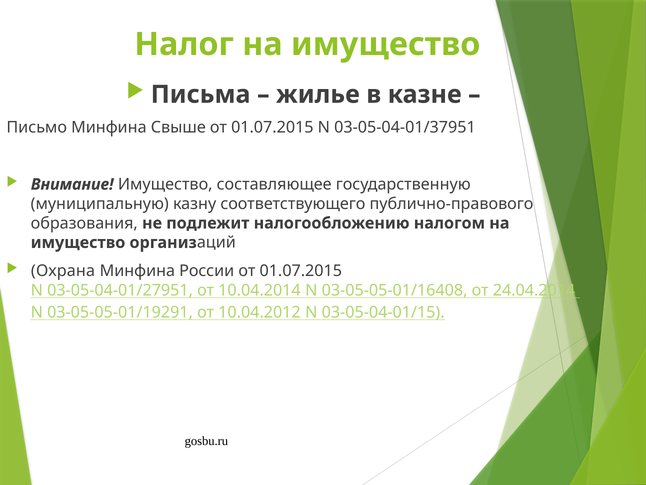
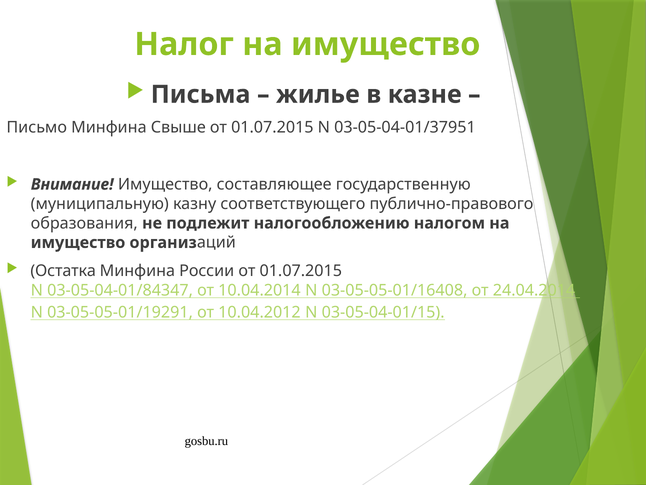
Охрана: Охрана -> Остатка (63, 271)
03-05-04-01/27951: 03-05-04-01/27951 -> 03-05-04-01/84347 (120, 290)
